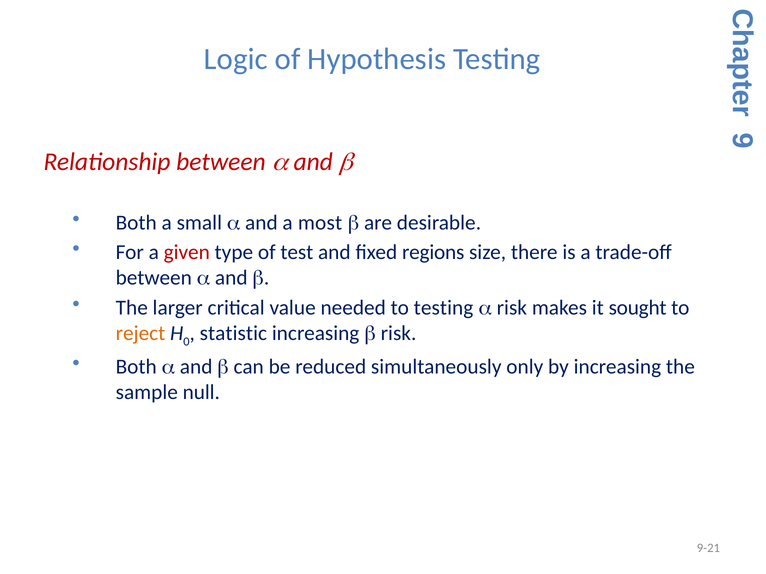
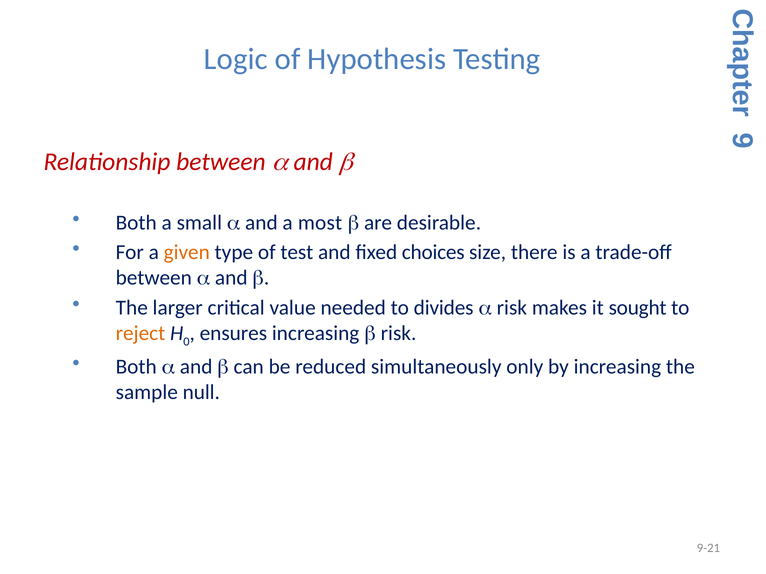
given colour: red -> orange (187, 253)
regions: regions -> choices (433, 253)
to testing: testing -> divides (444, 308)
statistic: statistic -> ensures (233, 334)
